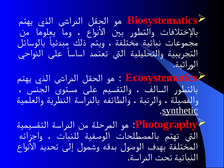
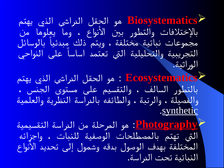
Photography underline: none -> present (166, 124)
